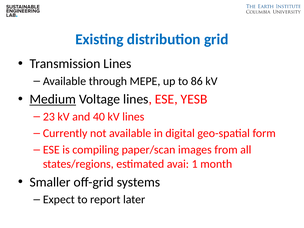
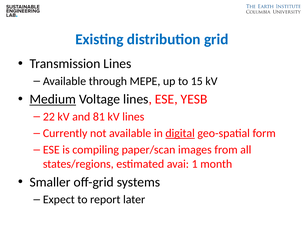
86: 86 -> 15 (197, 81)
23: 23 -> 22 (49, 117)
40: 40 -> 81 (99, 117)
digital underline: none -> present (180, 133)
